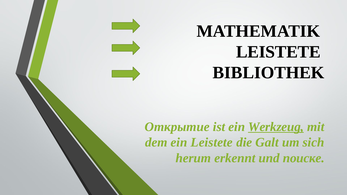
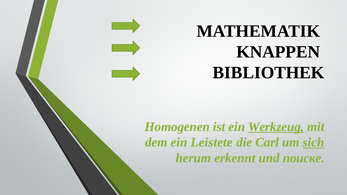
LEISTETE: LEISTETE -> KNAPPEN (278, 52)
Открытие: Открытие -> Homogenen (177, 127)
Galt: Galt -> Carl (267, 143)
sich underline: none -> present (314, 143)
